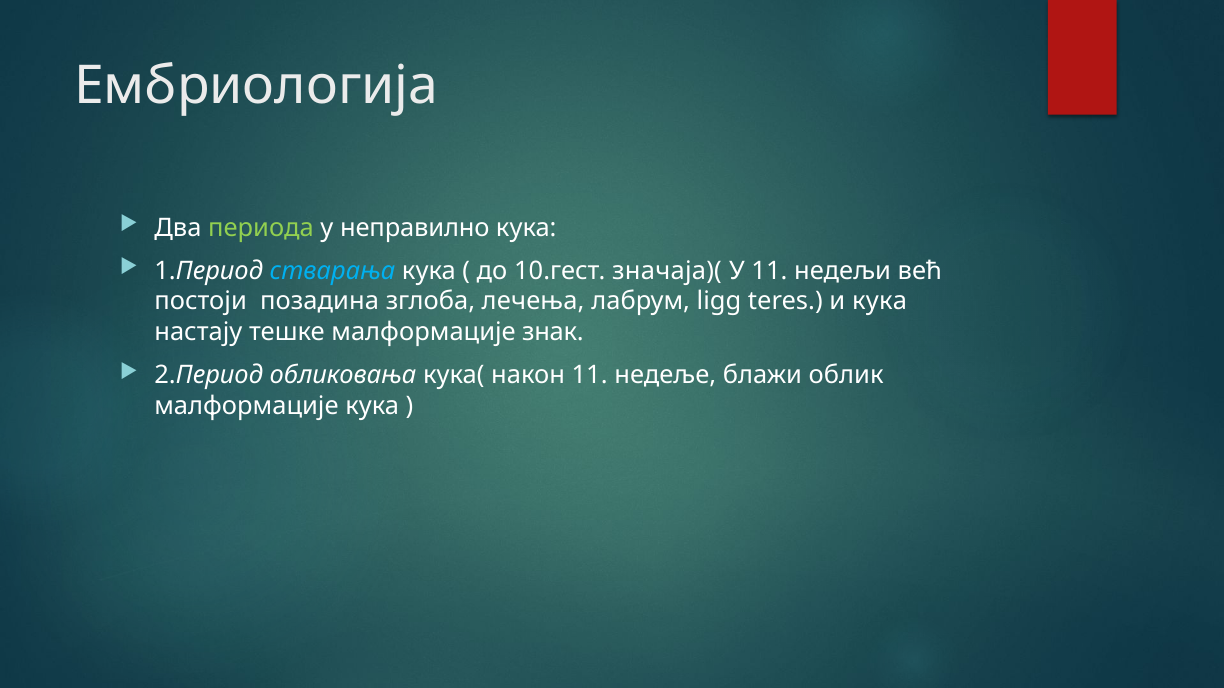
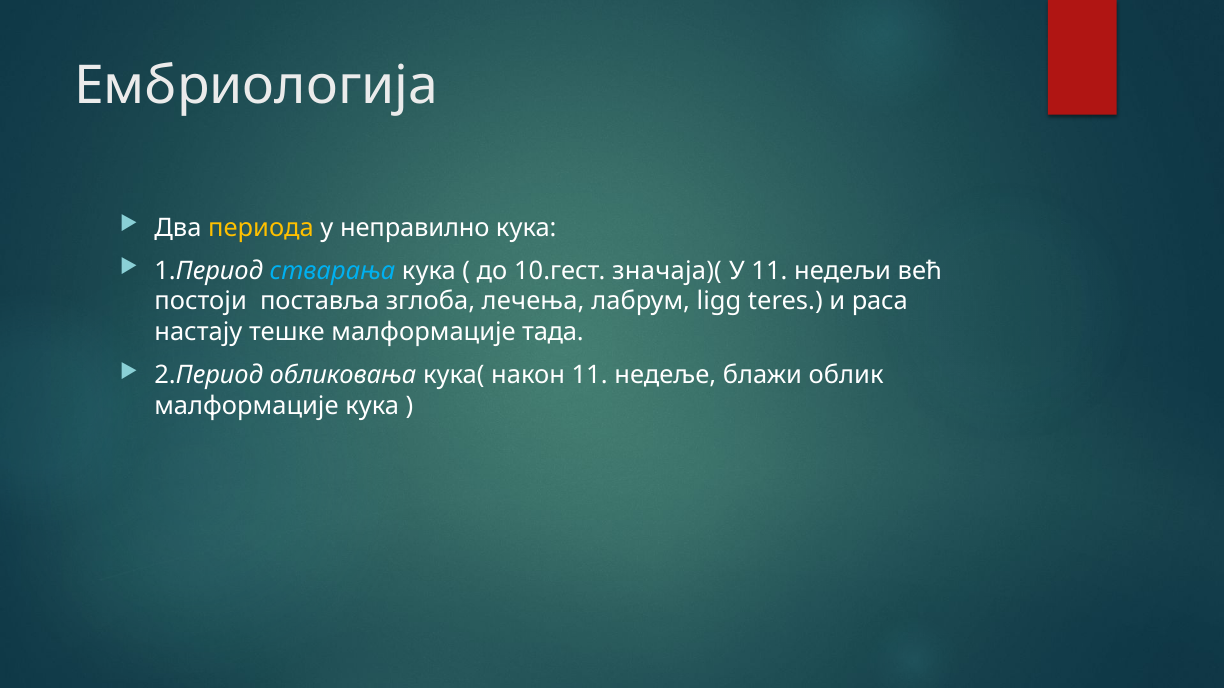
периода colour: light green -> yellow (261, 228)
позадина: позадина -> поставља (320, 302)
и кука: кука -> раса (880, 302)
знак: знак -> тада (553, 332)
